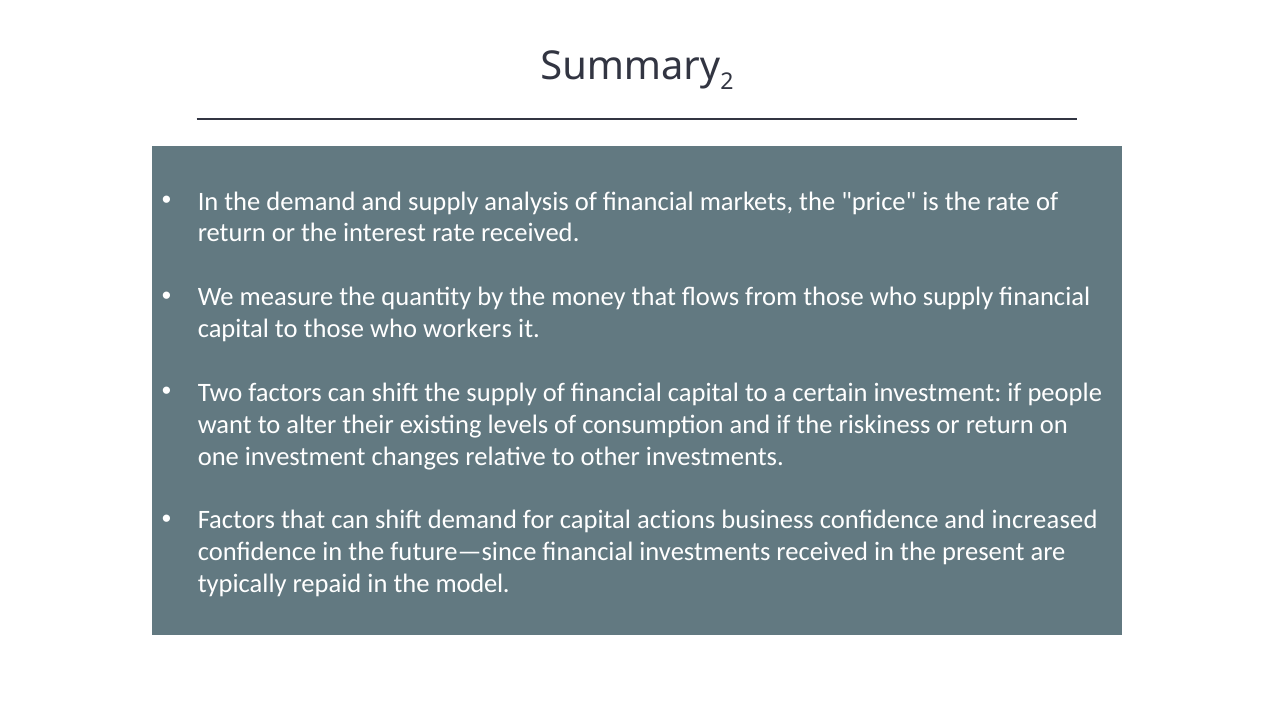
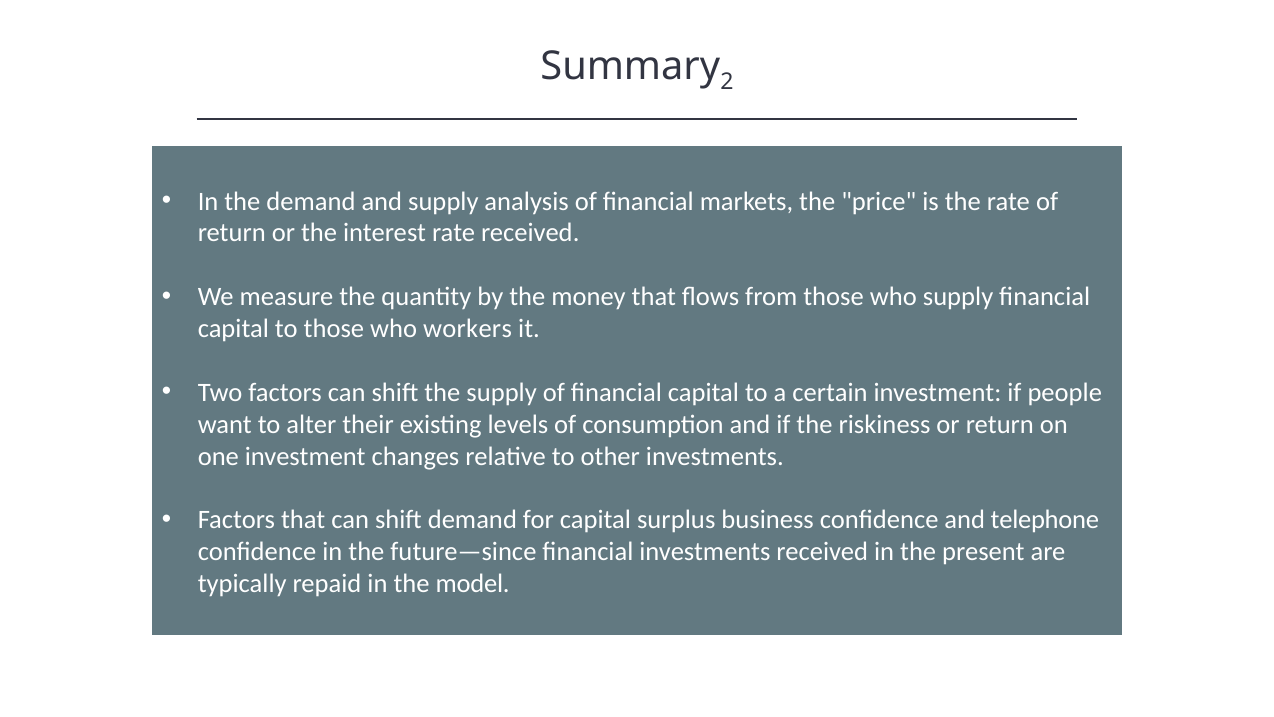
actions: actions -> surplus (676, 520)
increased: increased -> telephone (1045, 520)
